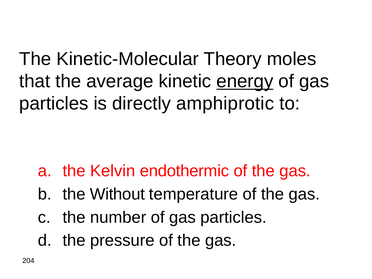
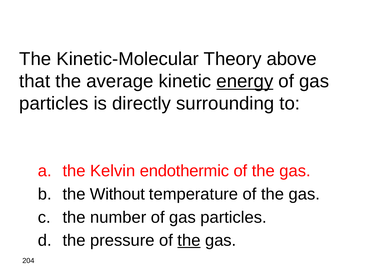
moles: moles -> above (292, 59)
amphiprotic: amphiprotic -> surrounding (225, 104)
the underline: none -> present (189, 241)
